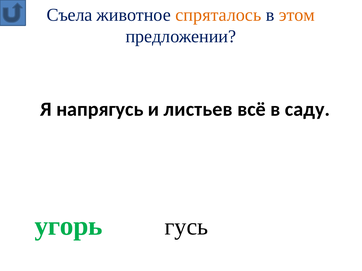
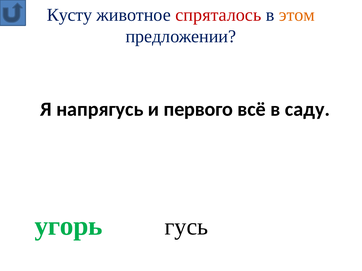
Съела: Съела -> Кусту (70, 15)
спряталось colour: orange -> red (218, 15)
листьев: листьев -> первого (198, 110)
